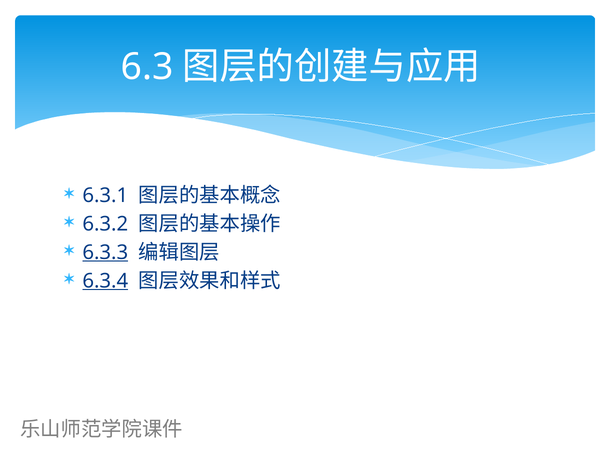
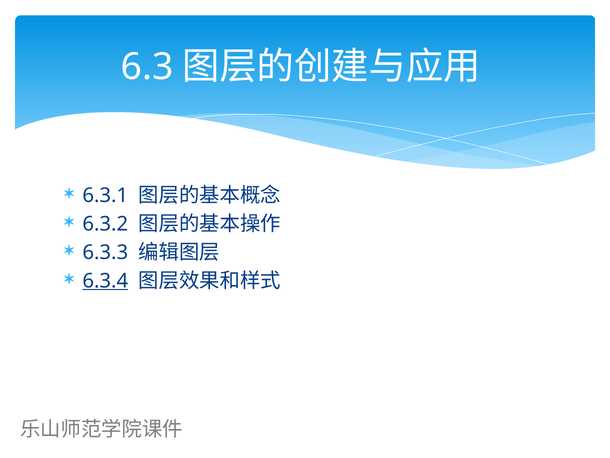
6.3.3 underline: present -> none (105, 252)
